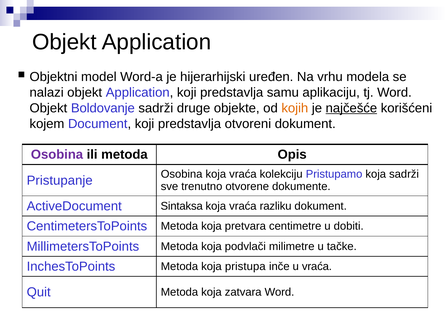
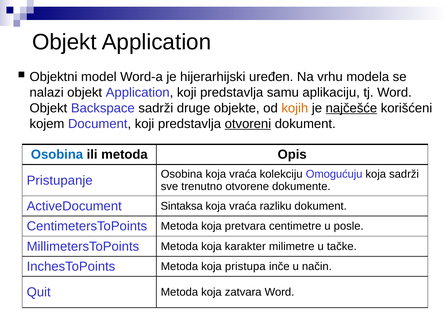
Boldovanje: Boldovanje -> Backspace (103, 108)
otvoreni underline: none -> present (248, 124)
Osobina colour: purple -> blue (57, 155)
Pristupamo: Pristupamo -> Omogućuju (334, 174)
dobiti: dobiti -> posle (349, 226)
podvlači: podvlači -> karakter (245, 246)
u vraća: vraća -> način (317, 267)
